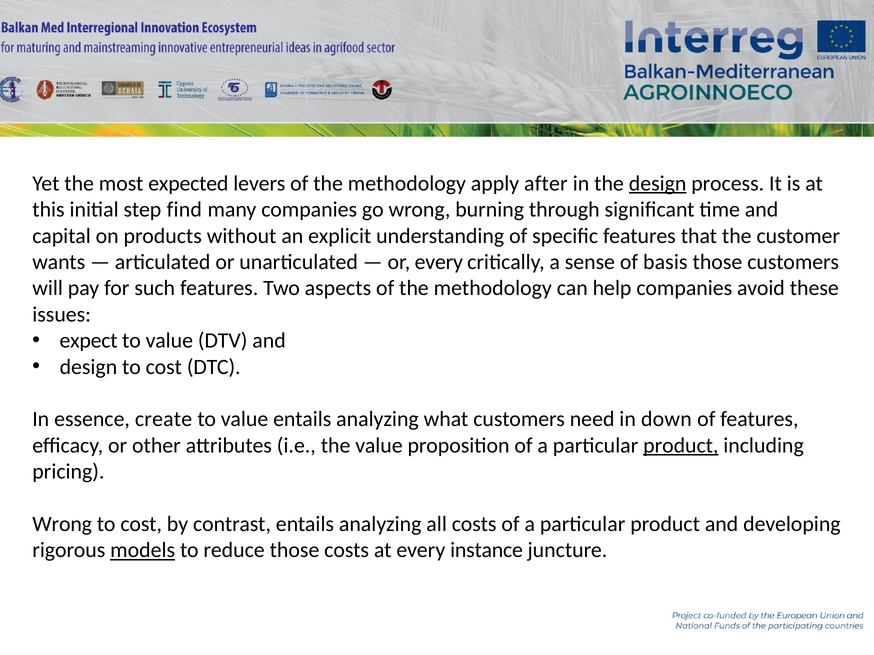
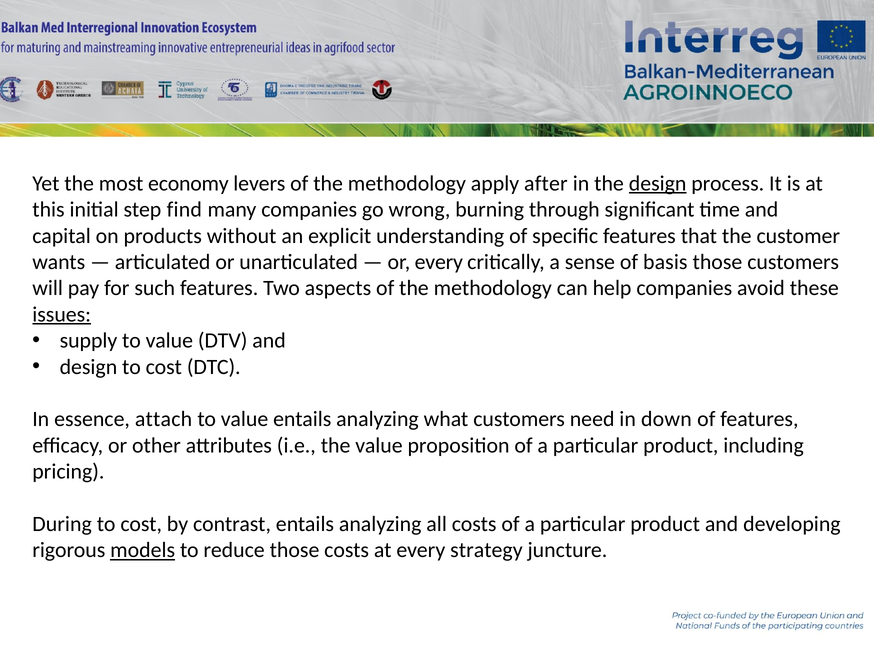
expected: expected -> economy (188, 184)
issues underline: none -> present (62, 315)
expect: expect -> supply (88, 341)
create: create -> attach (164, 420)
product underline: present -> none (681, 446)
Wrong: Wrong -> During (62, 524)
instance: instance -> strategy (486, 551)
